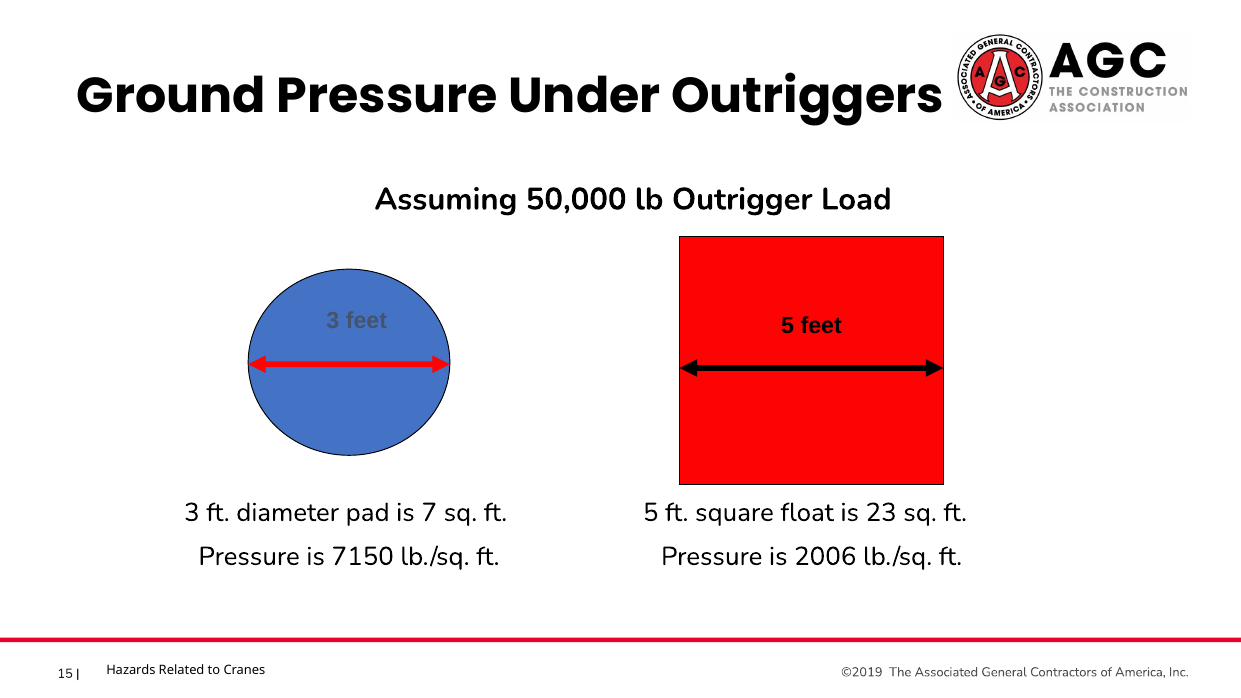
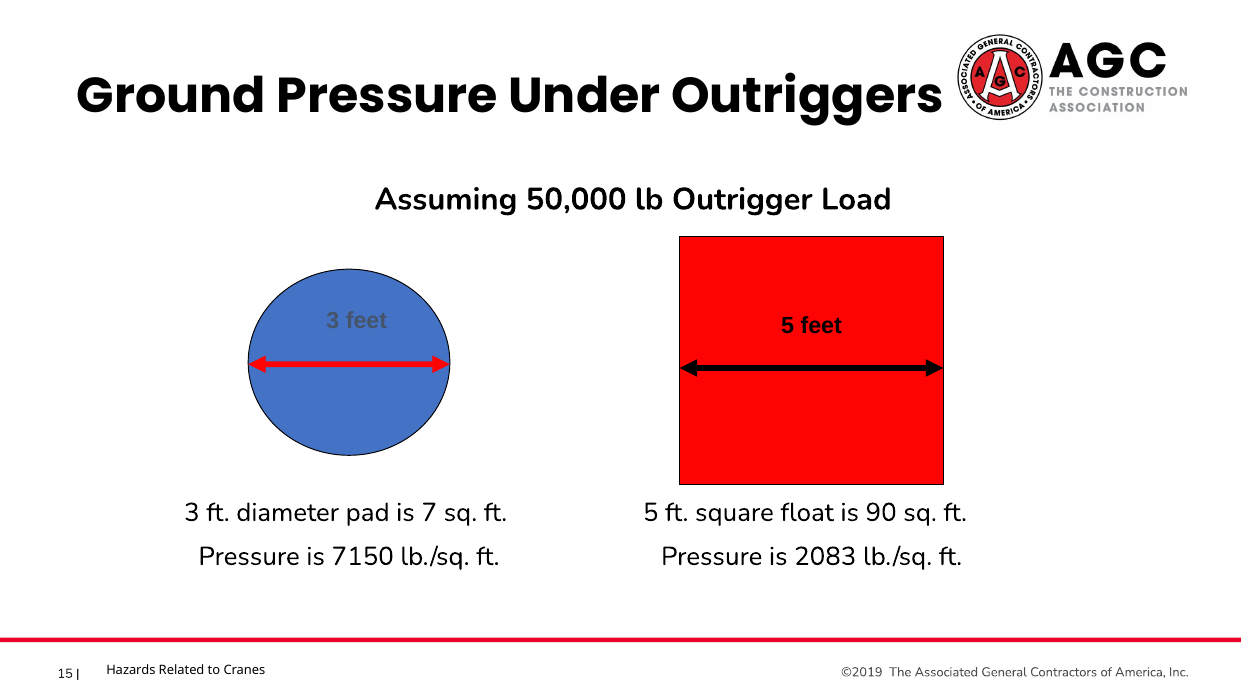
23: 23 -> 90 (881, 512)
2006: 2006 -> 2083 (825, 556)
